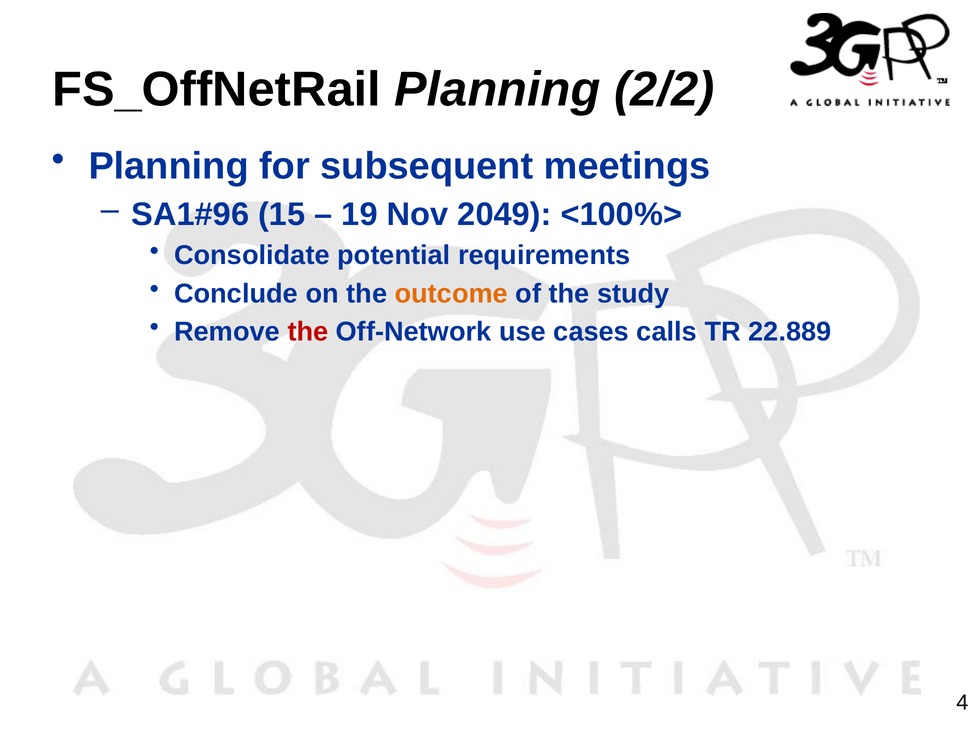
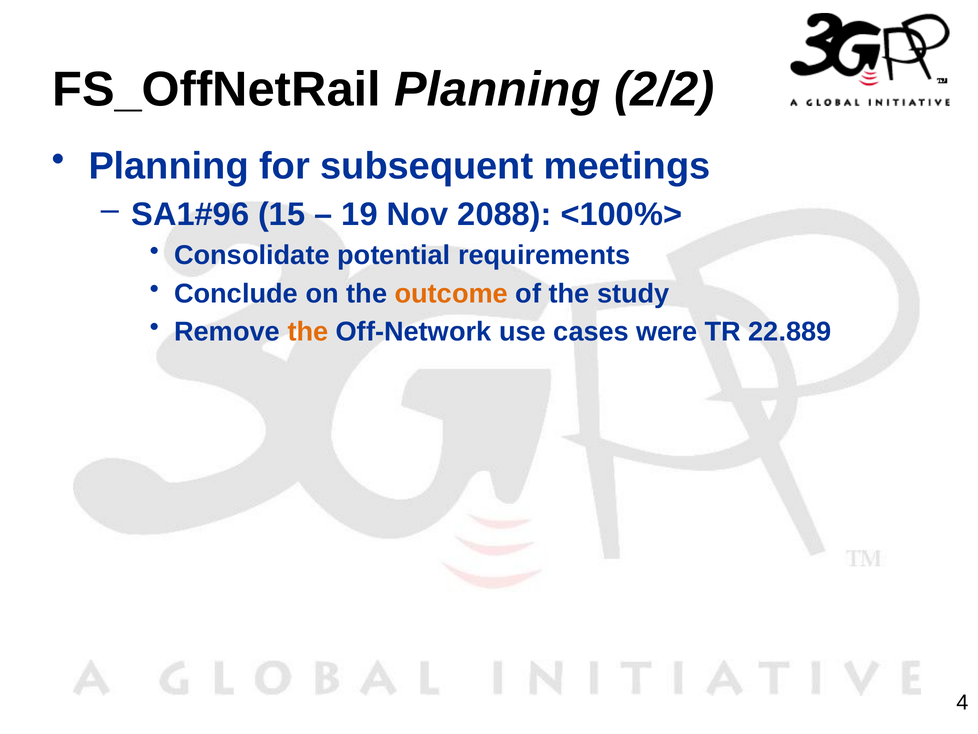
2049: 2049 -> 2088 (505, 214)
the colour: red -> orange (308, 331)
calls: calls -> were (667, 331)
